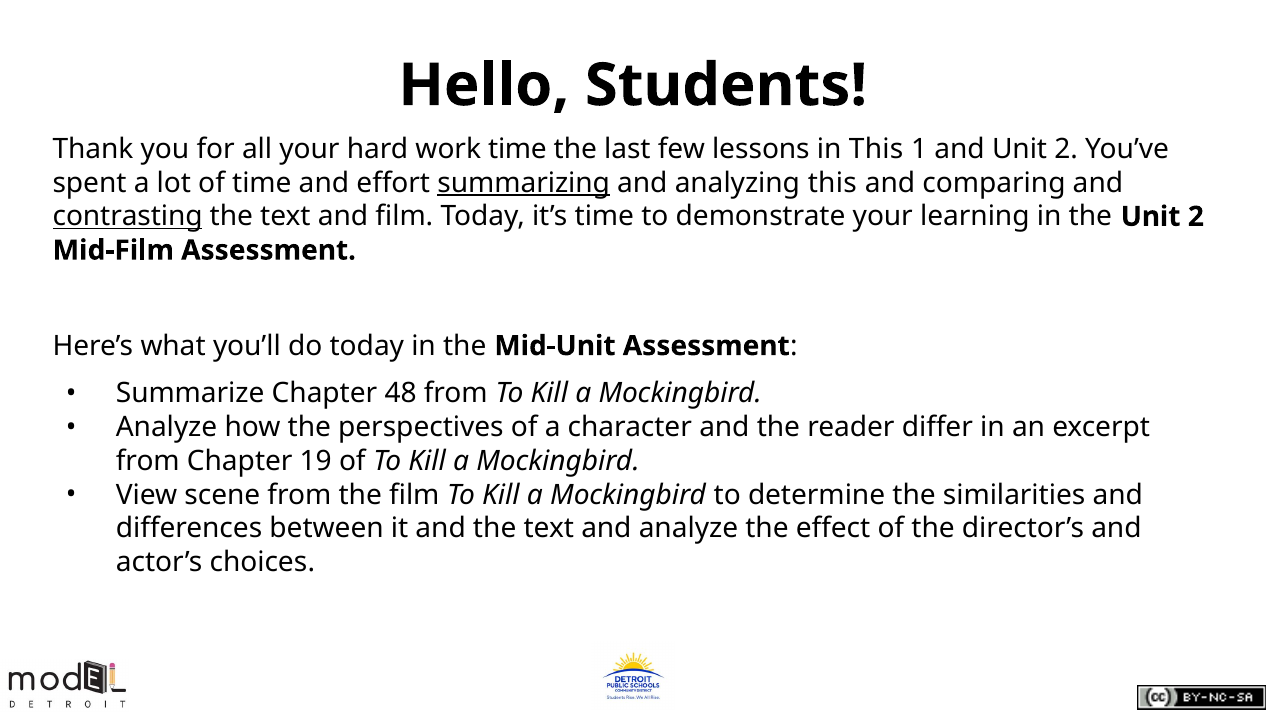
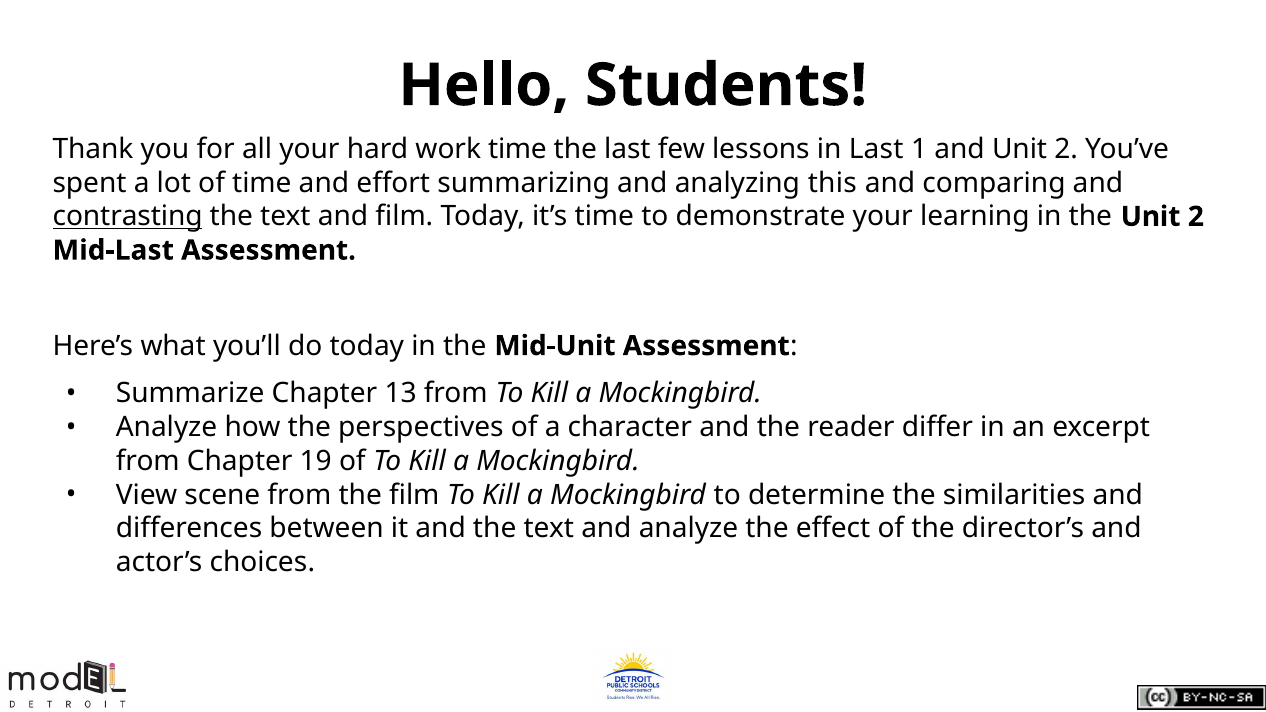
in This: This -> Last (876, 149)
summarizing underline: present -> none (524, 183)
Mid-Film: Mid-Film -> Mid-Last (113, 250)
48: 48 -> 13 (401, 394)
